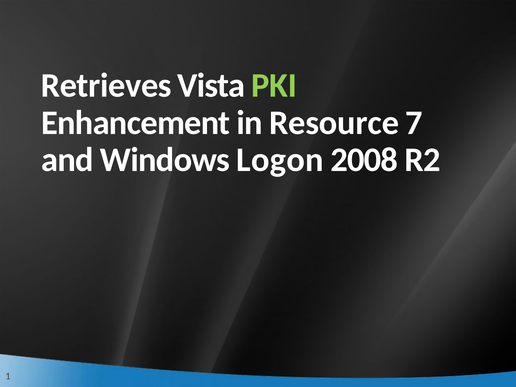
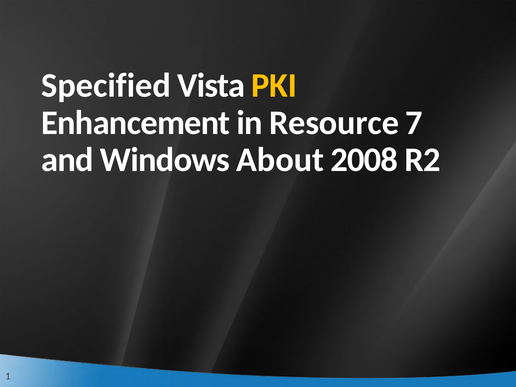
Retrieves: Retrieves -> Specified (106, 86)
PKI colour: light green -> yellow (274, 86)
Logon: Logon -> About (280, 160)
